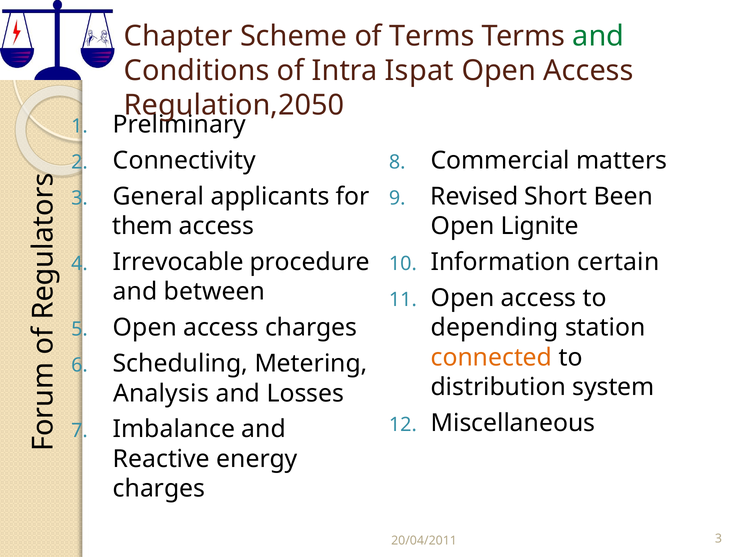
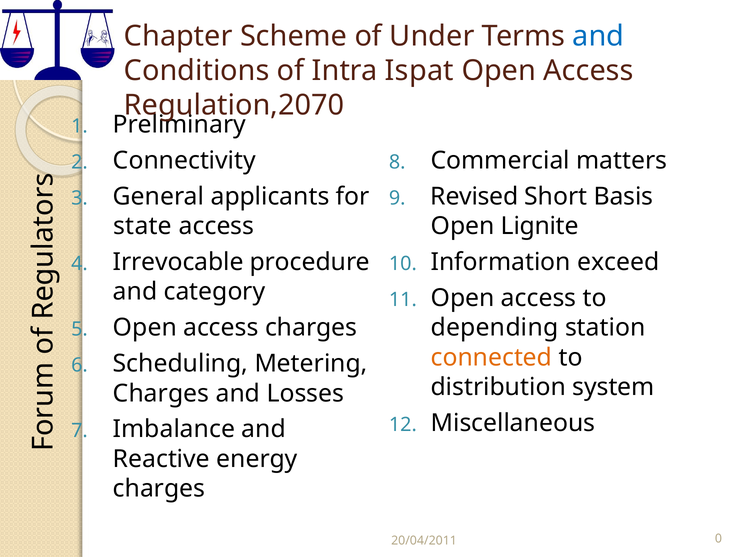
of Terms: Terms -> Under (432, 36)
and colour: green -> blue (598, 36)
Regulation,2050: Regulation,2050 -> Regulation,2070 (234, 105)
Been: Been -> Basis (623, 197)
them: them -> state (143, 226)
certain: certain -> exceed (618, 262)
between: between -> category (215, 292)
Analysis: Analysis -> Charges (161, 394)
20/04/2011 3: 3 -> 0 (718, 539)
